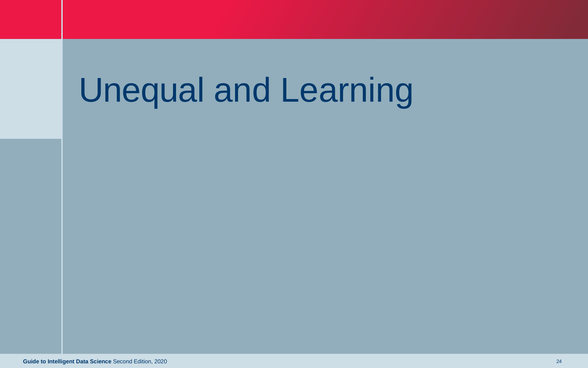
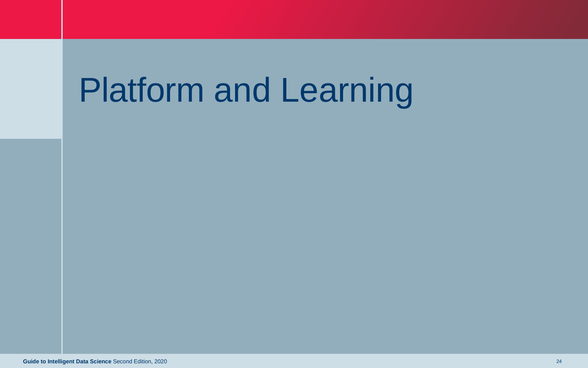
Unequal: Unequal -> Platform (142, 90)
